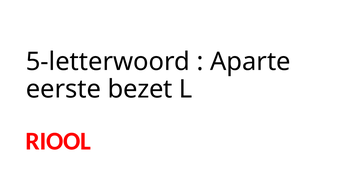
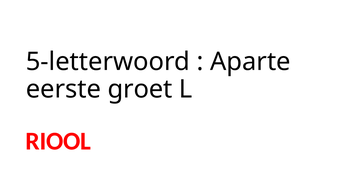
bezet: bezet -> groet (140, 89)
